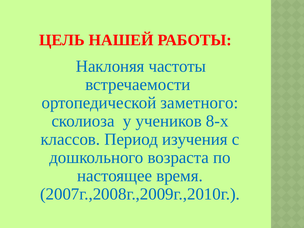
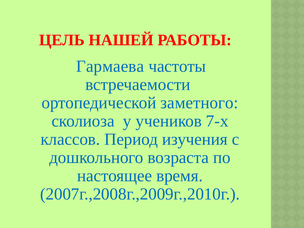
Наклоняя: Наклоняя -> Гармаева (110, 66)
8-х: 8-х -> 7-х (217, 121)
